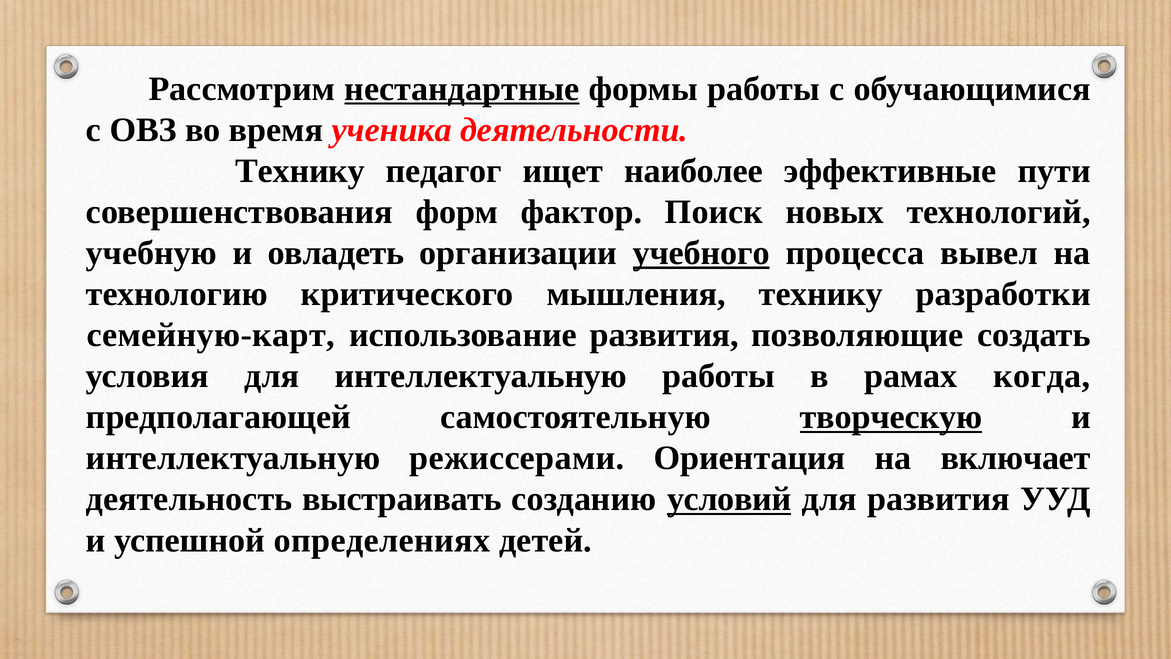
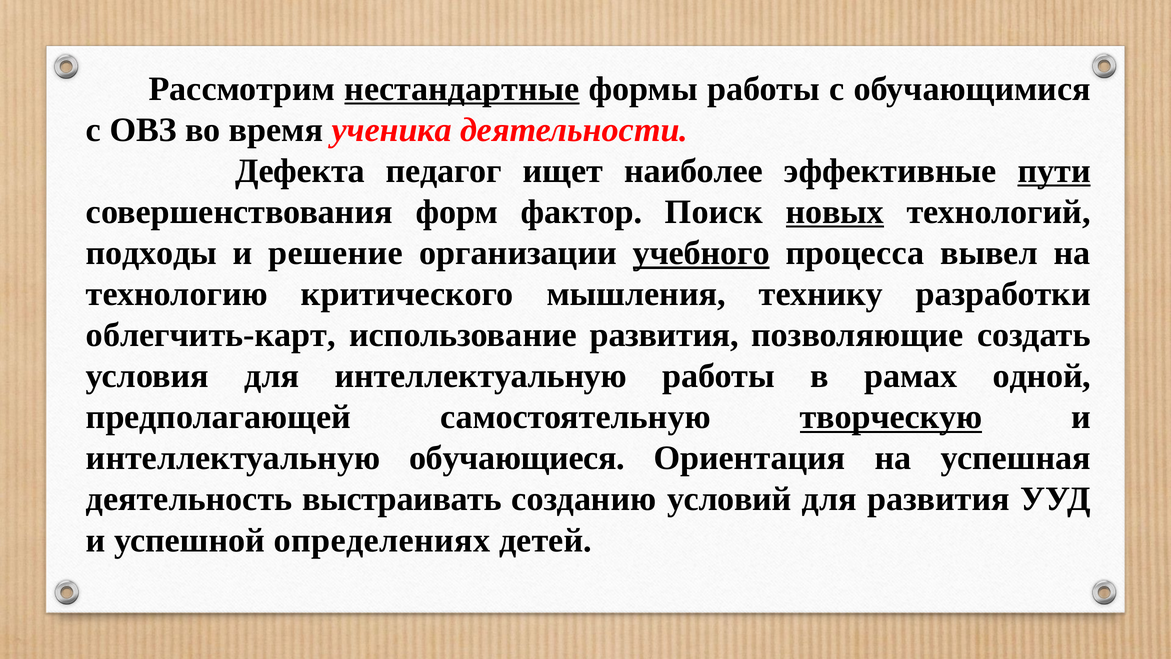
Технику: Технику -> Дефекта (300, 171)
пути underline: none -> present (1054, 171)
новых underline: none -> present (835, 212)
учебную: учебную -> подходы (151, 253)
овладеть: овладеть -> решение (336, 253)
семейную-карт: семейную-карт -> облегчить-карт (211, 335)
когда: когда -> одной (1042, 376)
режиссерами: режиссерами -> обучающиеся (517, 458)
включает: включает -> успешная (1016, 458)
условий underline: present -> none (729, 499)
